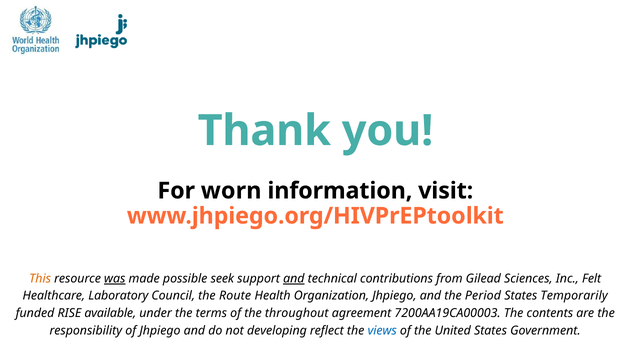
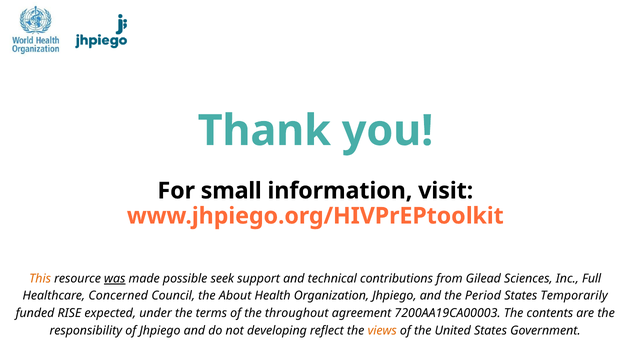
worn: worn -> small (231, 191)
and underline: present -> none (294, 279)
Felt: Felt -> Full (592, 279)
Laboratory: Laboratory -> Concerned (118, 296)
Route: Route -> About (235, 296)
available: available -> expected (110, 313)
views colour: blue -> orange (382, 330)
